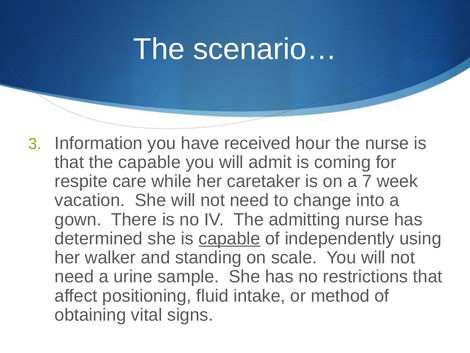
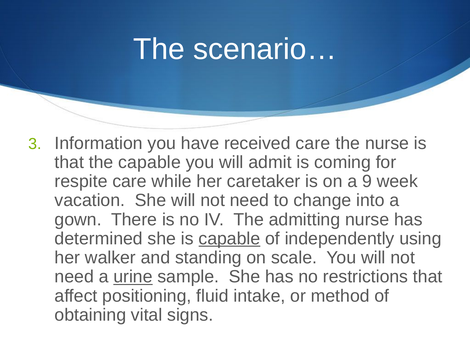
received hour: hour -> care (313, 143)
7: 7 -> 9 (367, 181)
urine underline: none -> present (133, 276)
